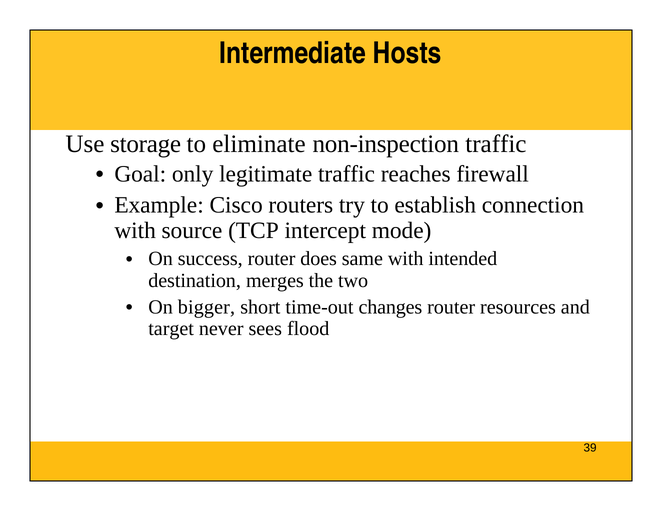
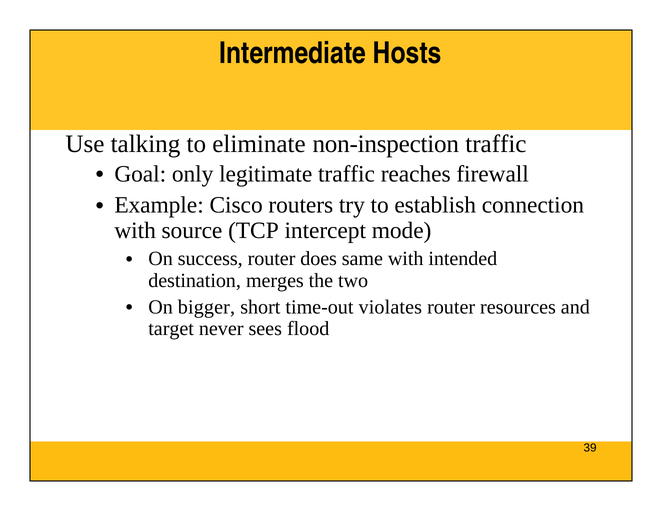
storage: storage -> talking (146, 144)
changes: changes -> violates (390, 307)
